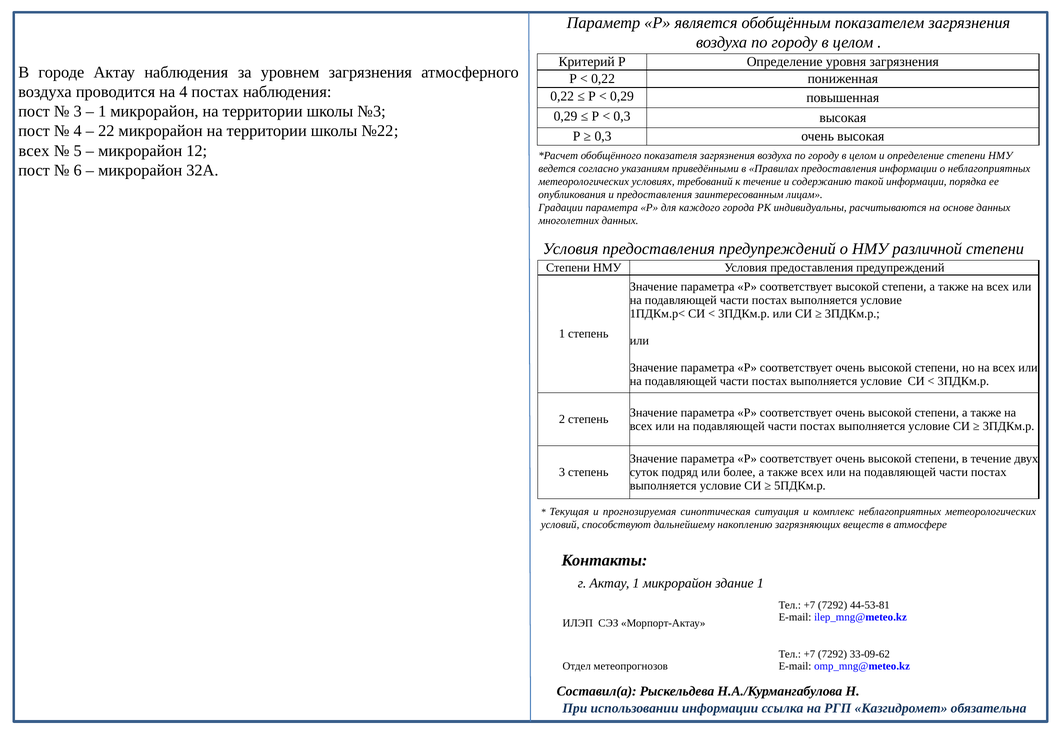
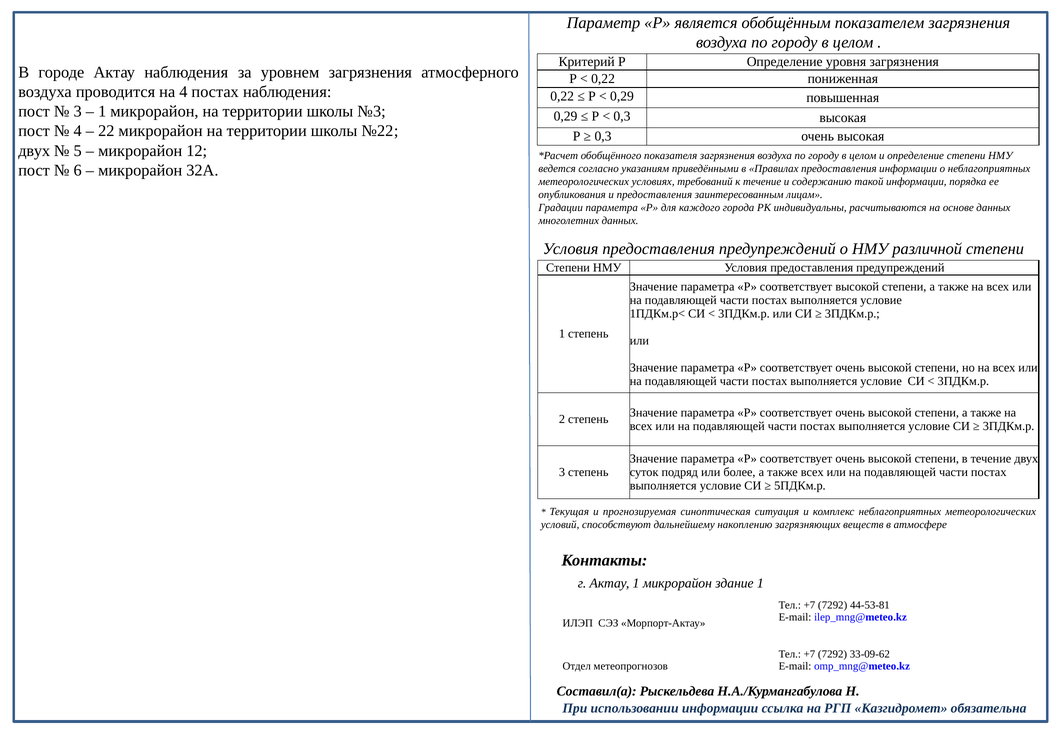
всех: всех -> двух (34, 151)
